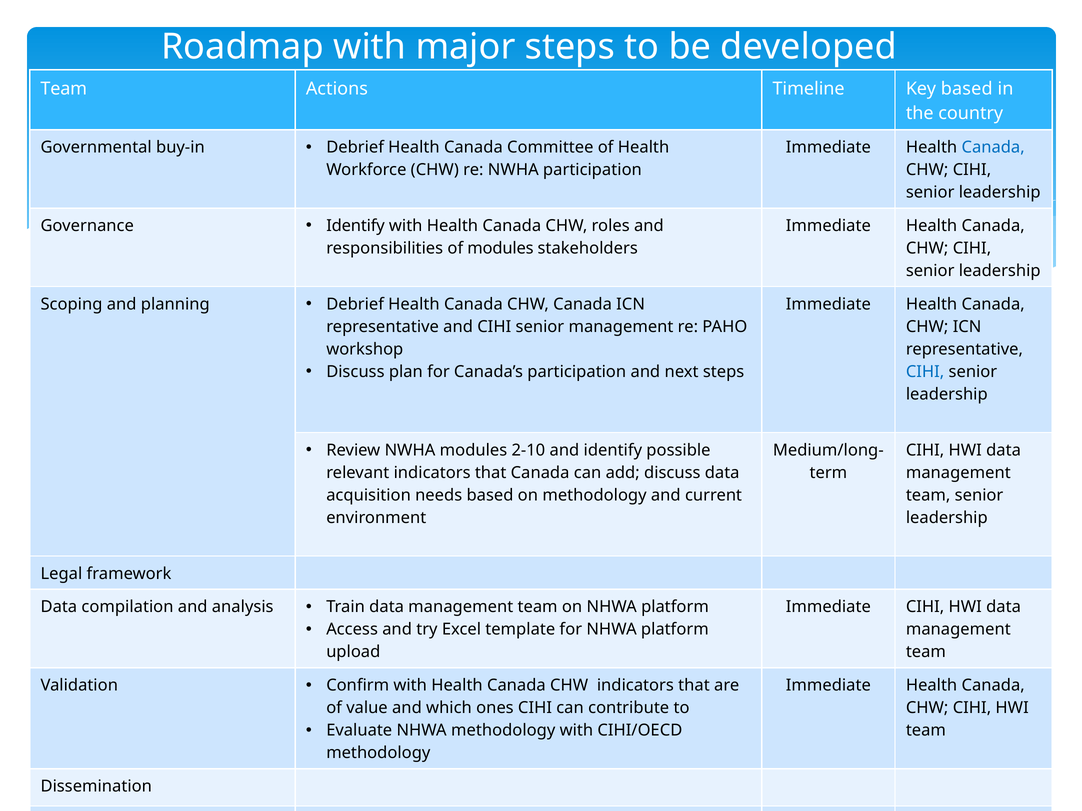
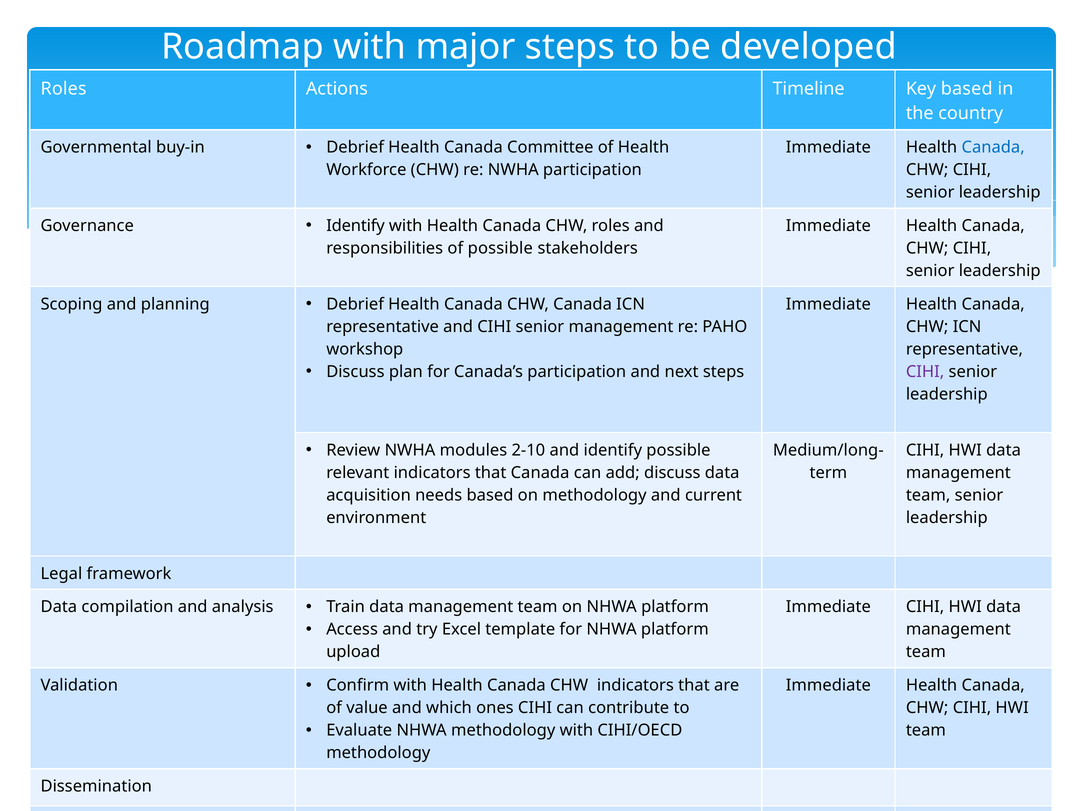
Team: Team -> Roles (64, 89)
of modules: modules -> possible (500, 248)
CIHI colour: blue -> purple (925, 372)
